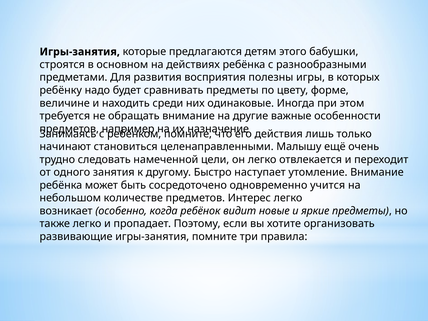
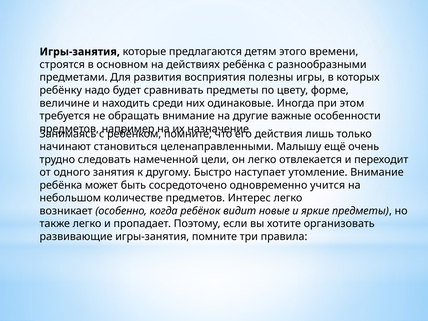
бабушки: бабушки -> времени (334, 52)
